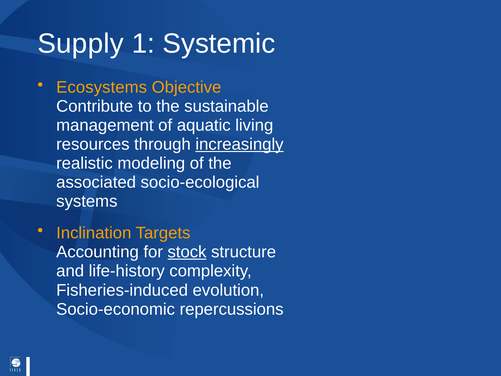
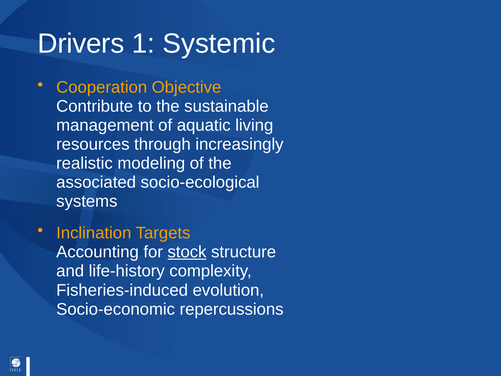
Supply: Supply -> Drivers (81, 44)
Ecosystems: Ecosystems -> Cooperation (102, 87)
increasingly underline: present -> none (239, 144)
